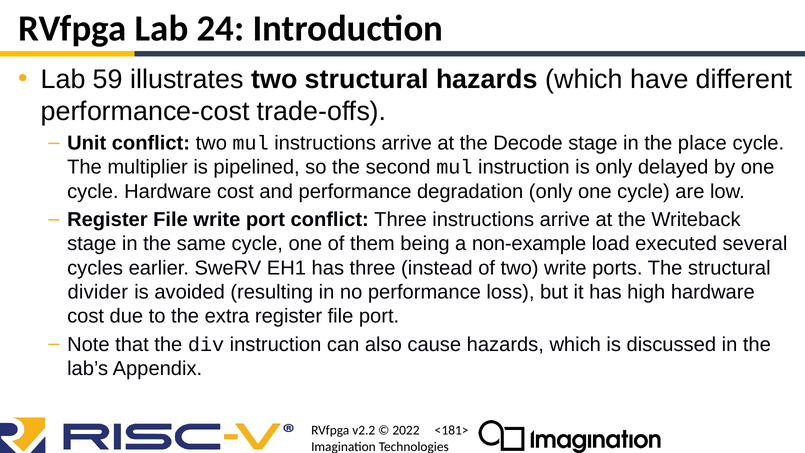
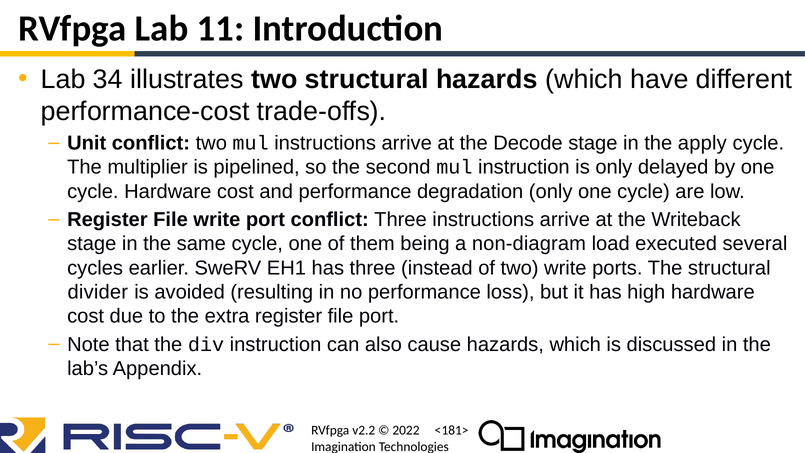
24: 24 -> 11 (220, 29)
59: 59 -> 34 (108, 79)
place: place -> apply (702, 143)
non-example: non-example -> non-diagram (529, 244)
